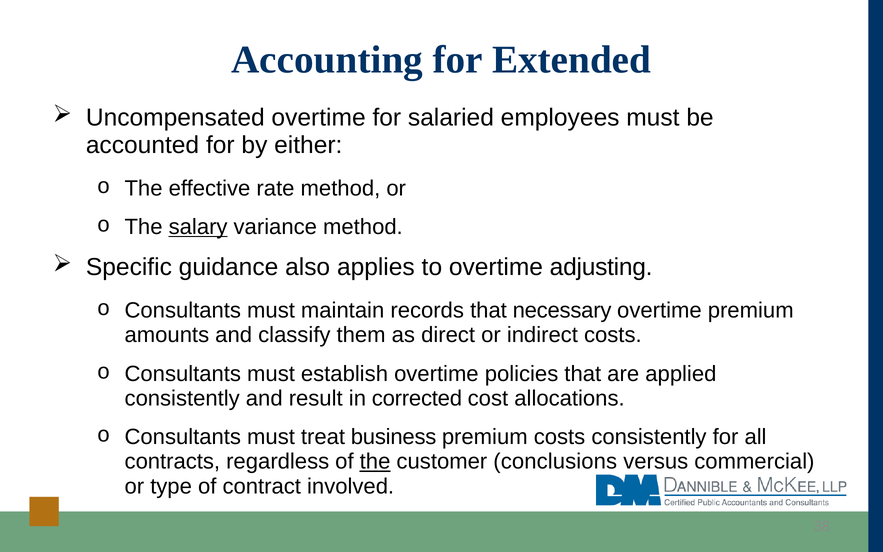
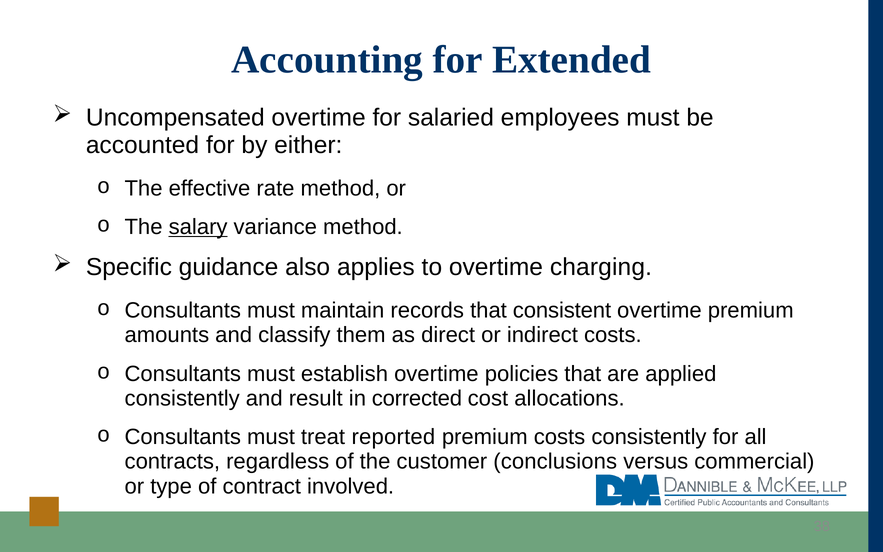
adjusting: adjusting -> charging (601, 267)
necessary: necessary -> consistent (562, 310)
business: business -> reported (393, 437)
the underline: present -> none (375, 462)
